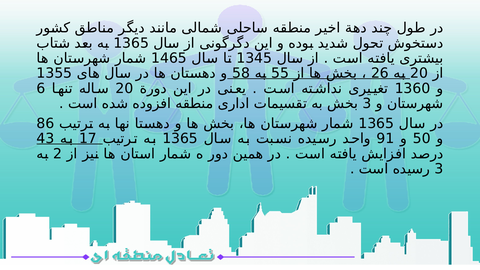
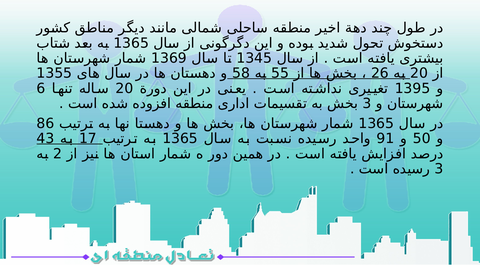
1465: 1465 -> 1369 (169, 58)
1360: 1360 -> 1395 (412, 88)
